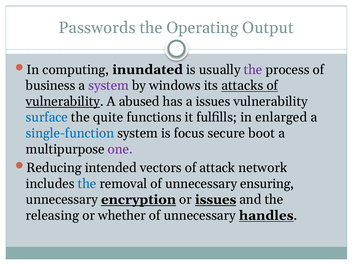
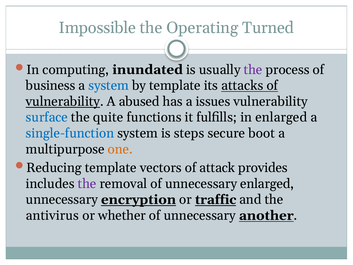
Passwords: Passwords -> Impossible (97, 28)
Output: Output -> Turned (268, 28)
system colour: purple -> blue (109, 85)
by windows: windows -> template (175, 85)
focus: focus -> steps (189, 133)
one colour: purple -> orange (120, 149)
Reducing intended: intended -> template (111, 168)
network: network -> provides (263, 168)
the colour: blue -> purple (87, 184)
unnecessary ensuring: ensuring -> enlarged (267, 184)
or issues: issues -> traffic (216, 199)
releasing: releasing -> antivirus (52, 215)
handles: handles -> another (266, 215)
